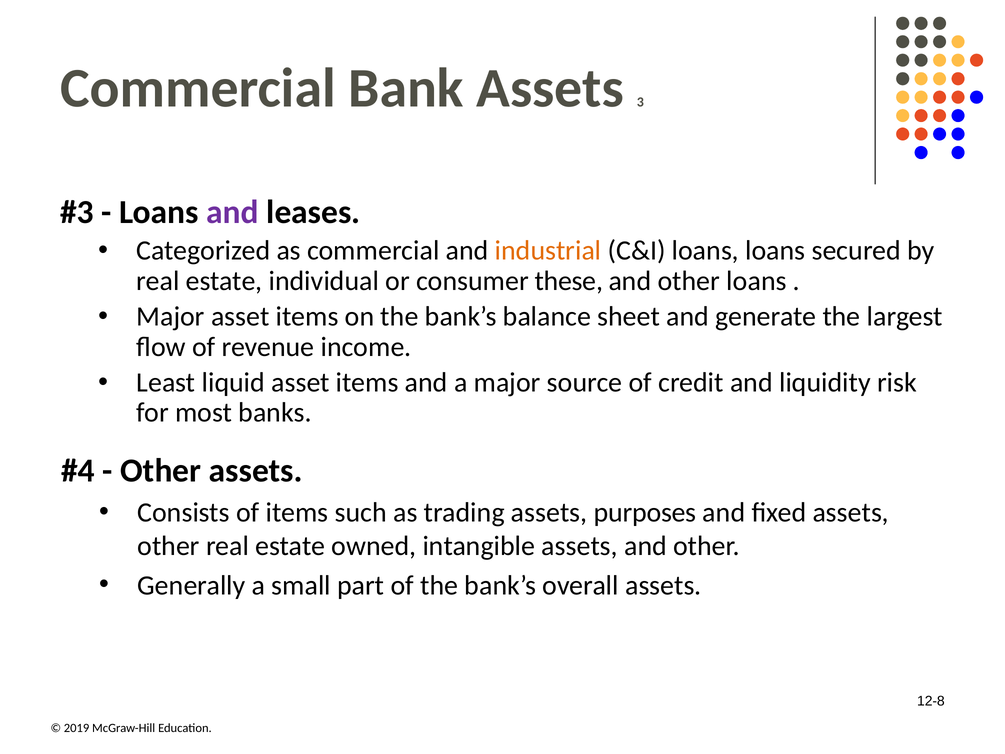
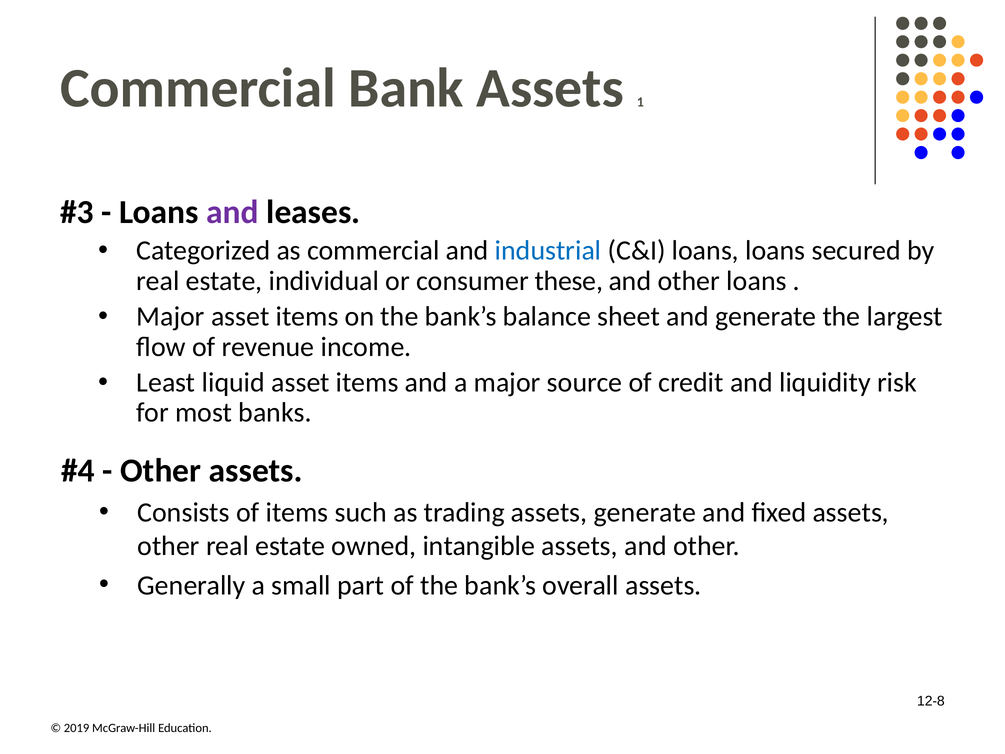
3: 3 -> 1 (640, 102)
industrial colour: orange -> blue (548, 251)
assets purposes: purposes -> generate (645, 513)
